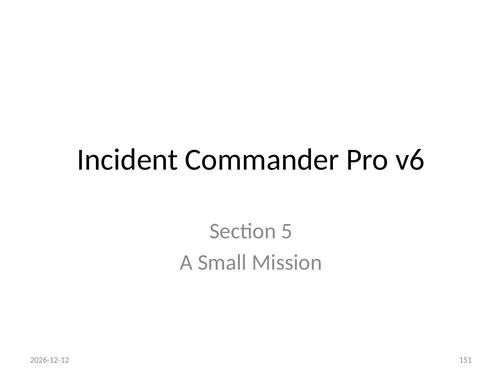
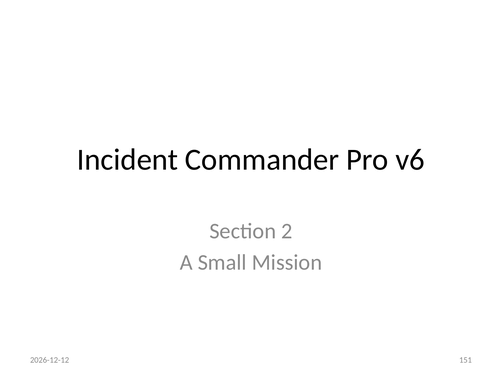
5: 5 -> 2 (287, 231)
